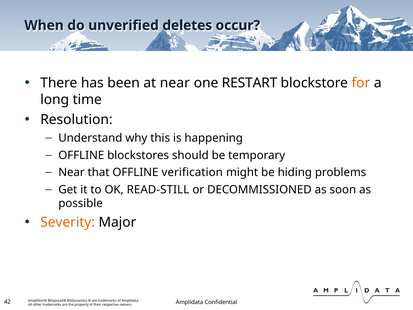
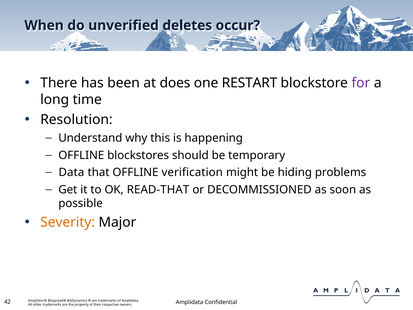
at near: near -> does (175, 83)
for colour: orange -> purple (361, 83)
Near: Near -> Data (71, 172)
READ-STILL: READ-STILL -> READ-THAT (158, 190)
